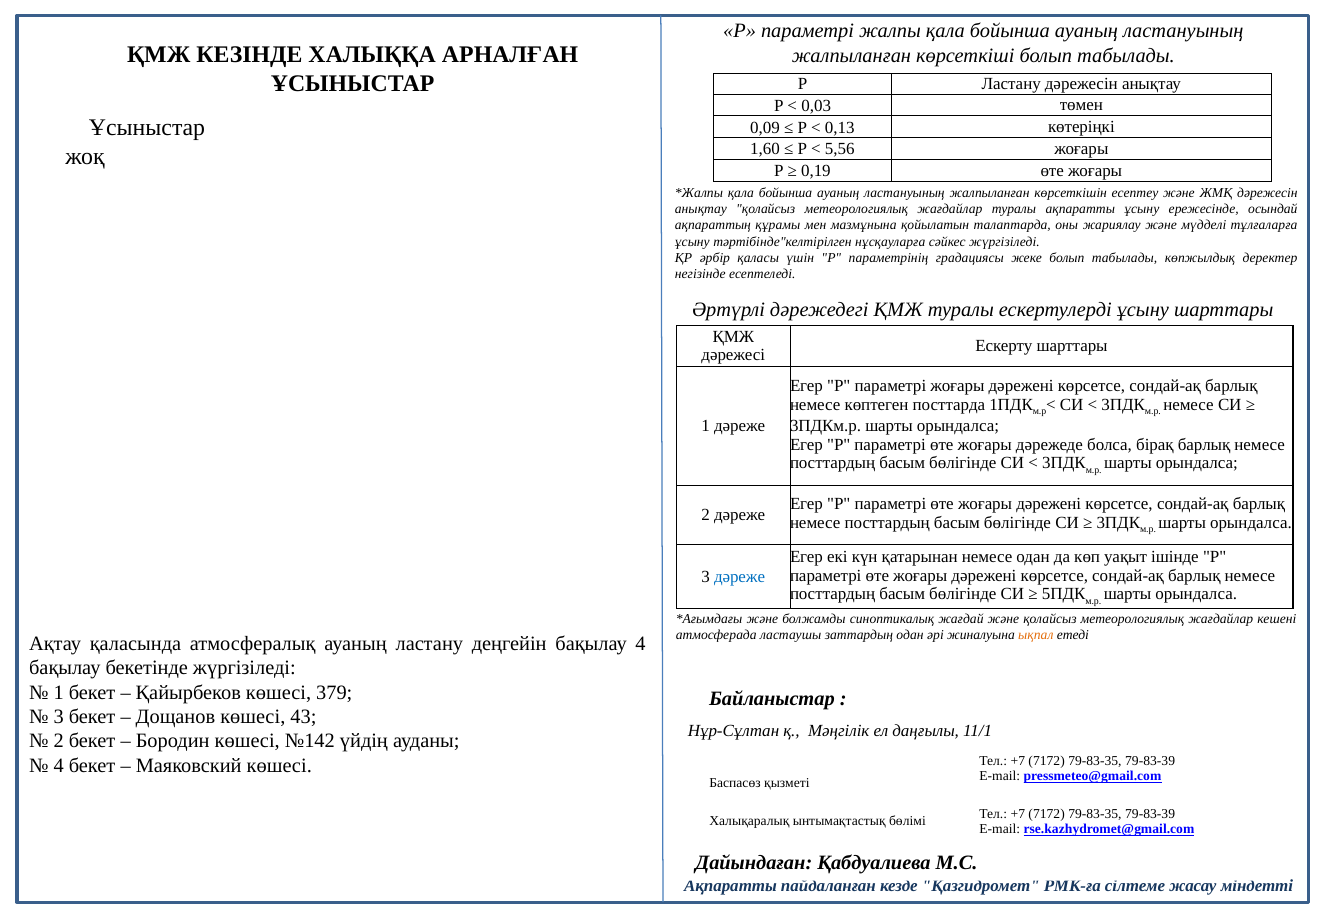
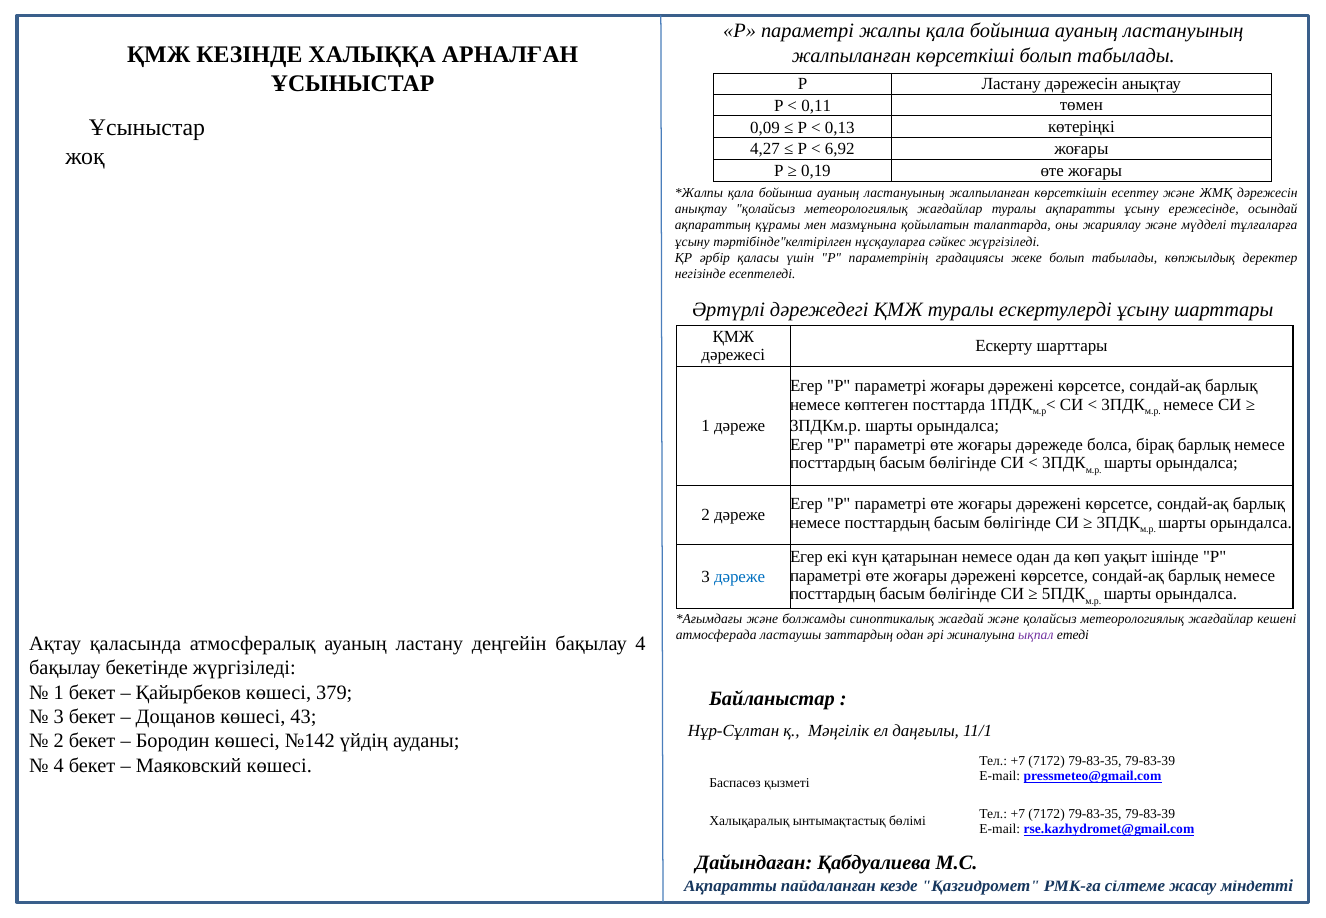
0,03: 0,03 -> 0,11 (816, 106)
1,60: 1,60 -> 4,27 (765, 149)
5,56: 5,56 -> 6,92 (840, 149)
ықпал colour: orange -> purple (1036, 635)
